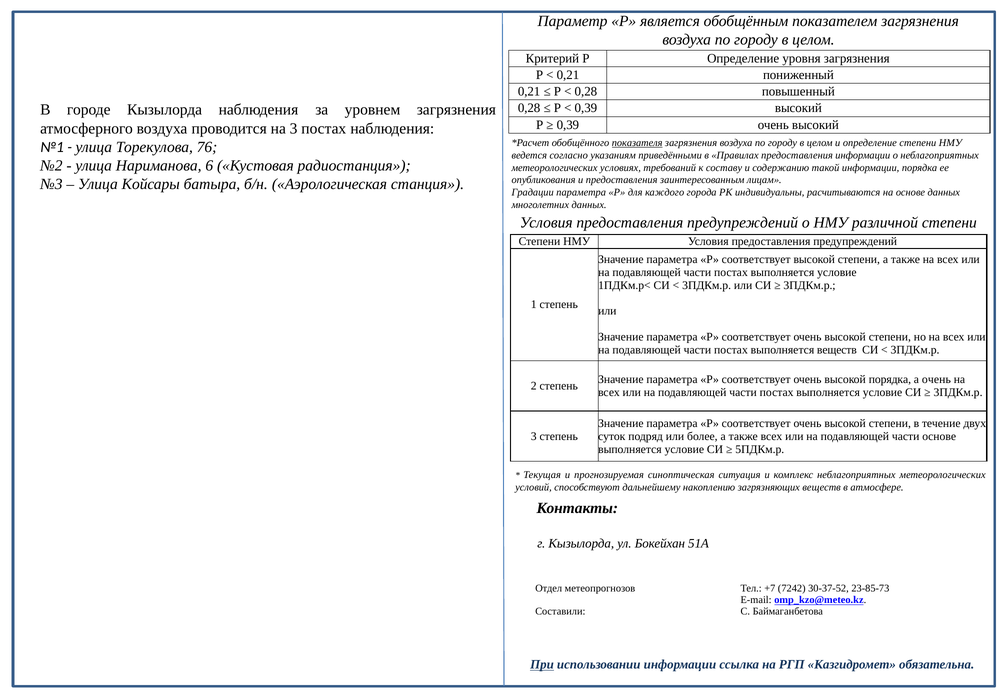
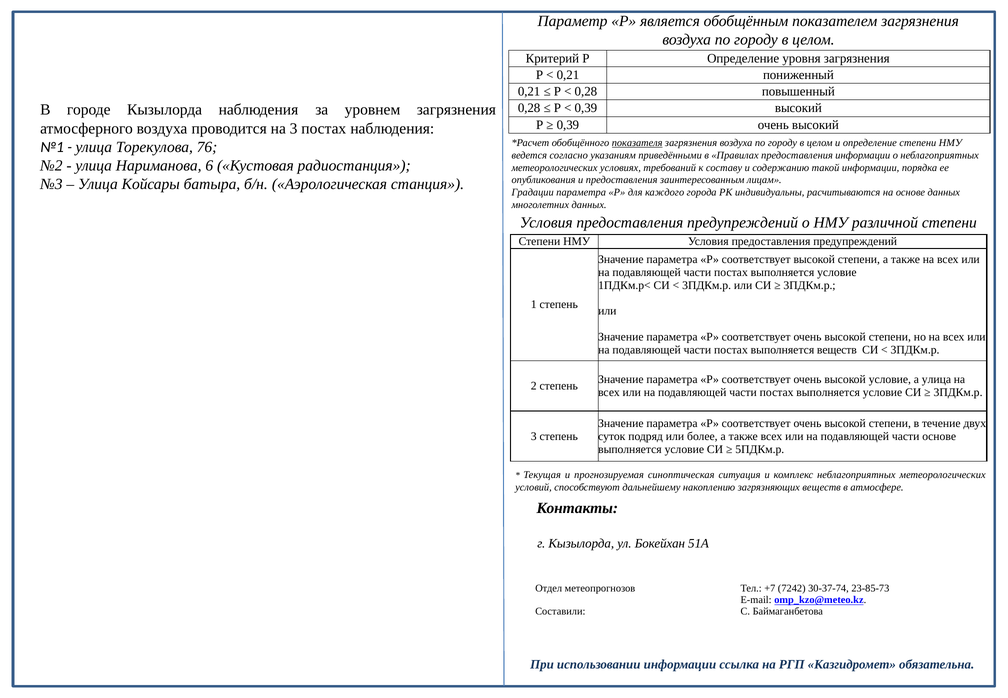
высокой порядка: порядка -> условие (890, 379)
а очень: очень -> улица (936, 379)
30-37-52: 30-37-52 -> 30-37-74 (828, 588)
При underline: present -> none (542, 665)
